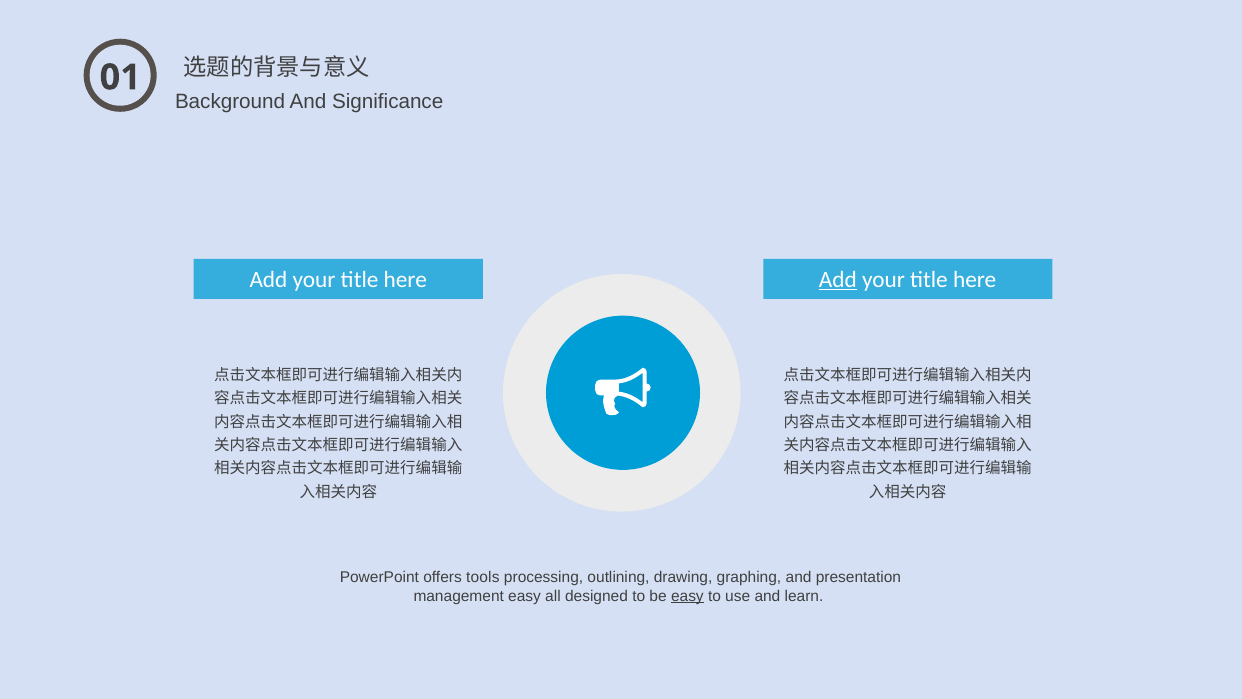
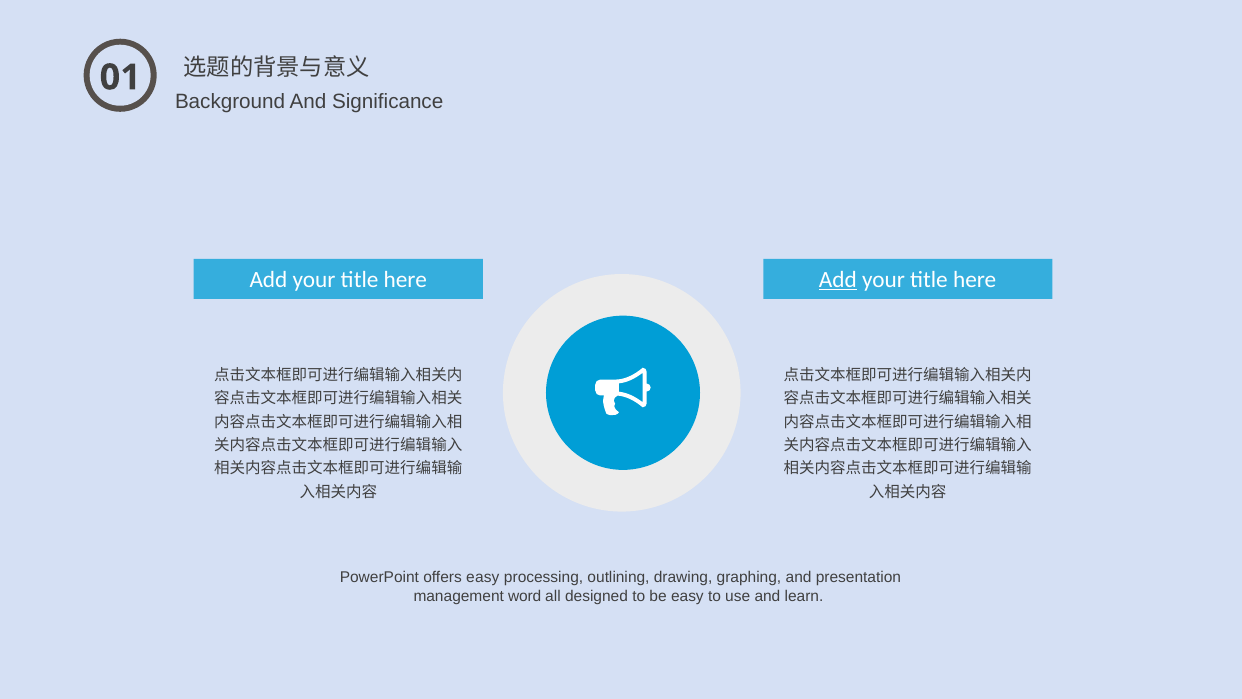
offers tools: tools -> easy (483, 577)
management easy: easy -> word (525, 596)
easy underline: present -> none (687, 596)
